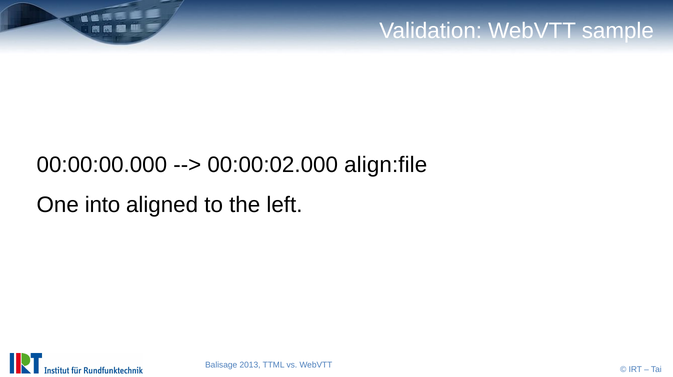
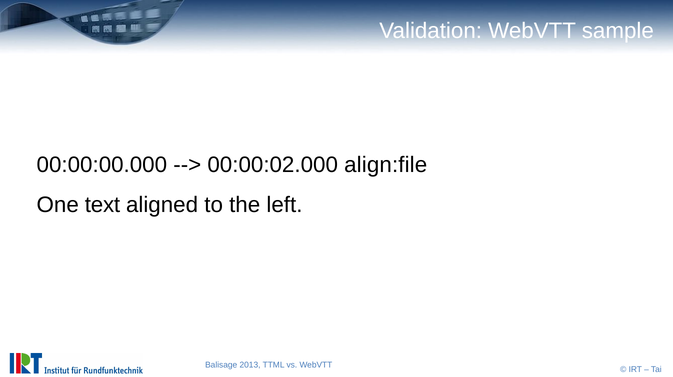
into: into -> text (103, 205)
